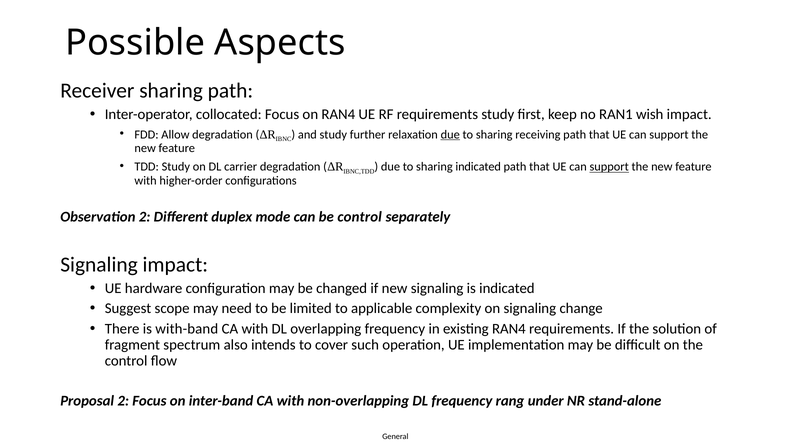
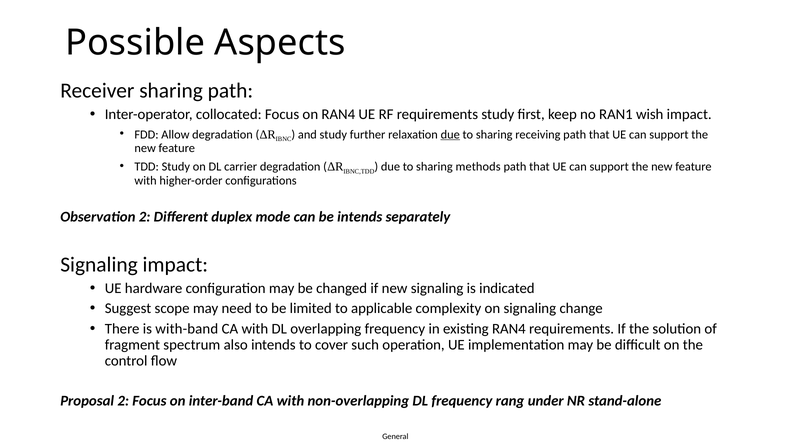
sharing indicated: indicated -> methods (478, 167)
support underline: present -> none (609, 167)
be control: control -> intends (360, 217)
